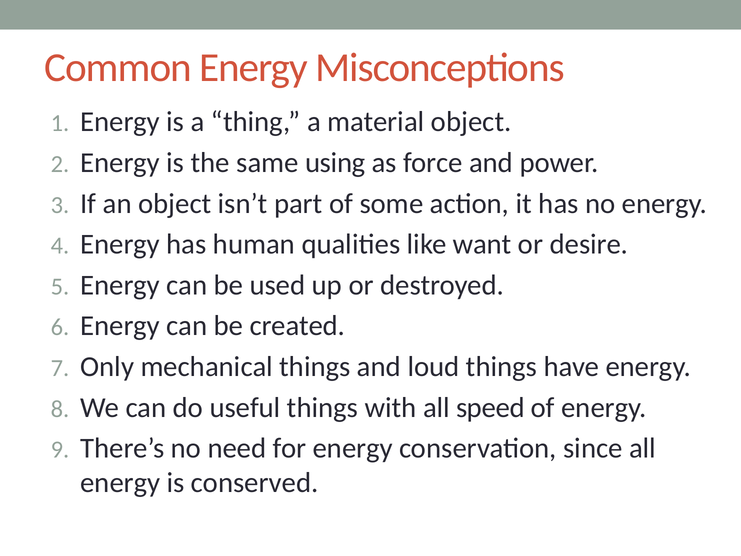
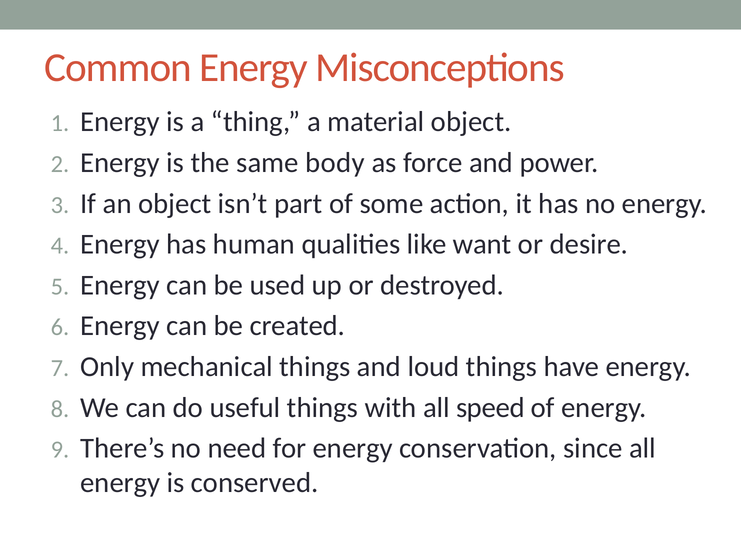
using: using -> body (335, 163)
